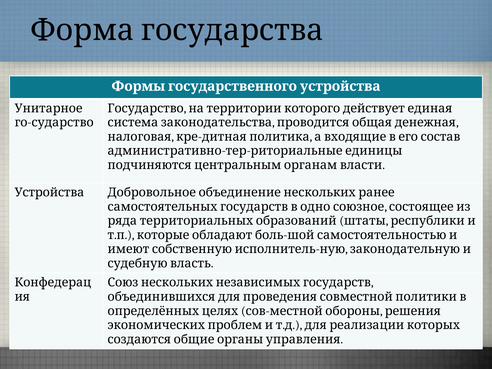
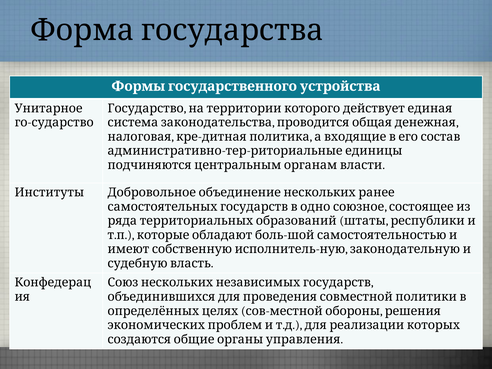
Устройства: Устройства -> Институты (49, 192)
